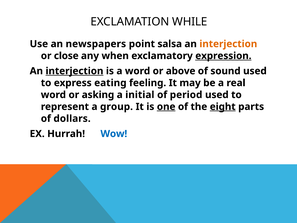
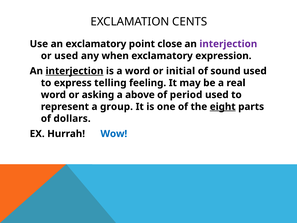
WHILE: WHILE -> CENTS (190, 22)
an newspapers: newspapers -> exclamatory (96, 44)
salsa: salsa -> close (170, 44)
interjection colour: orange -> purple (228, 44)
or close: close -> used (66, 56)
expression underline: present -> none (223, 56)
above: above -> initial (181, 71)
eating: eating -> telling (110, 83)
initial: initial -> above (140, 95)
one underline: present -> none (166, 107)
